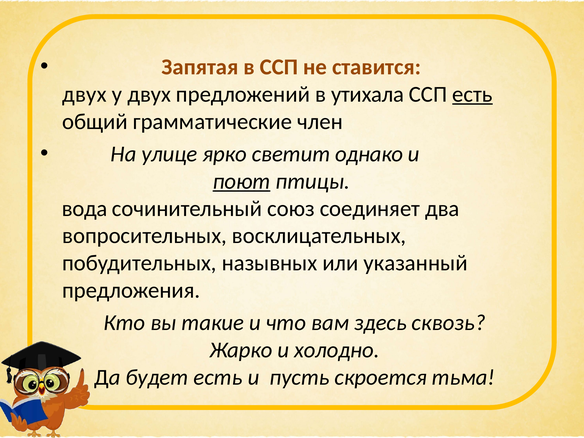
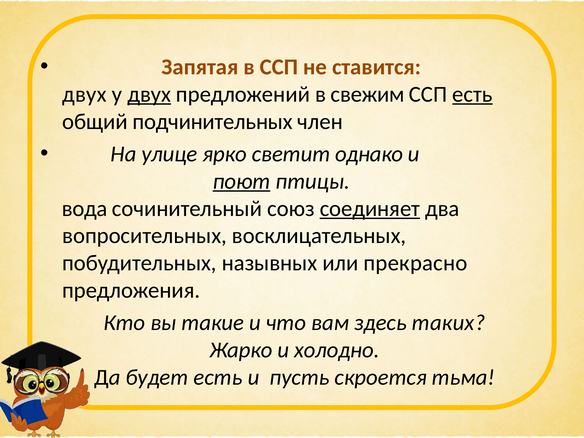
двух underline: none -> present (149, 94)
утихала: утихала -> свежим (368, 94)
грамматические: грамматические -> подчинительных (213, 122)
соединяет underline: none -> present (370, 209)
указанный: указанный -> прекрасно (416, 263)
сквозь: сквозь -> таких (449, 323)
